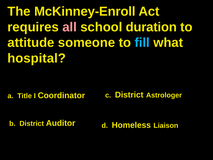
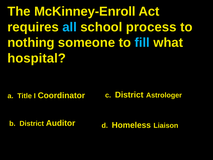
all colour: pink -> light blue (70, 27)
duration: duration -> process (151, 27)
attitude: attitude -> nothing (31, 43)
